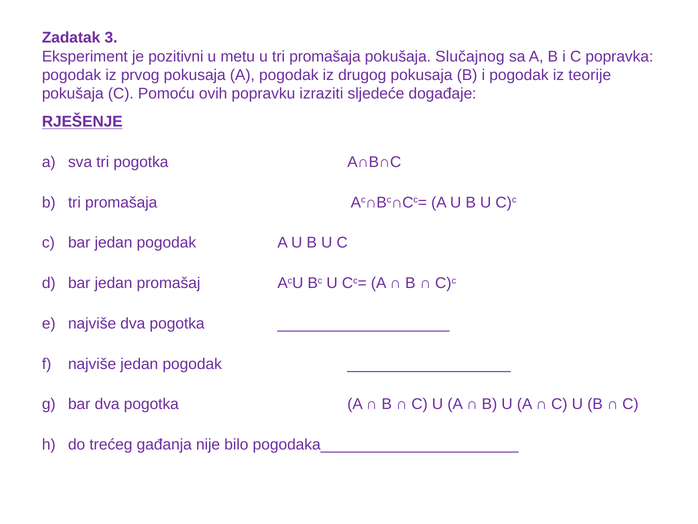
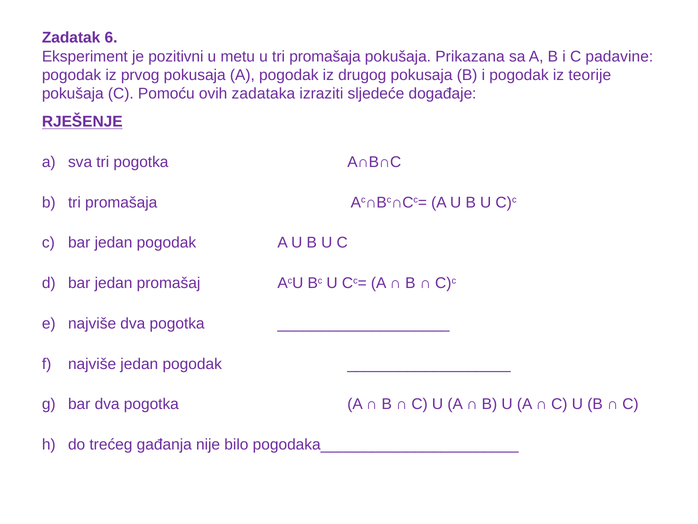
3: 3 -> 6 (111, 38)
Slučajnog: Slučajnog -> Prikazana (470, 56)
popravka: popravka -> padavine (619, 56)
popravku: popravku -> zadataka (263, 94)
